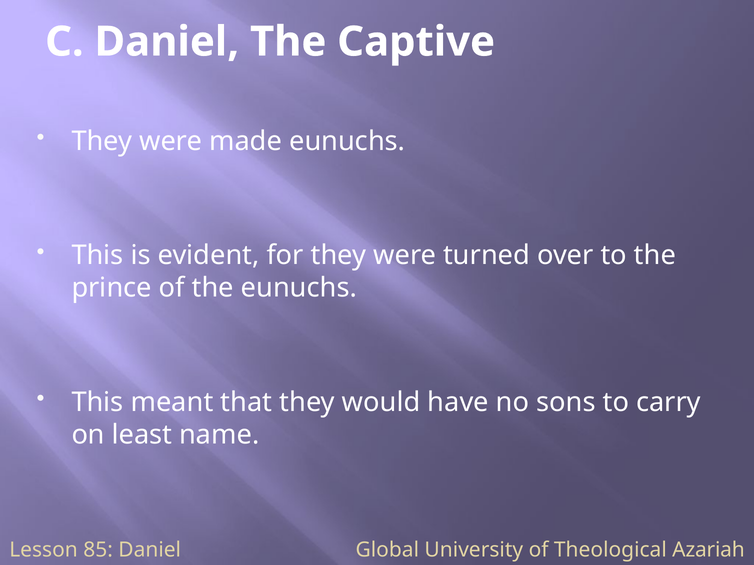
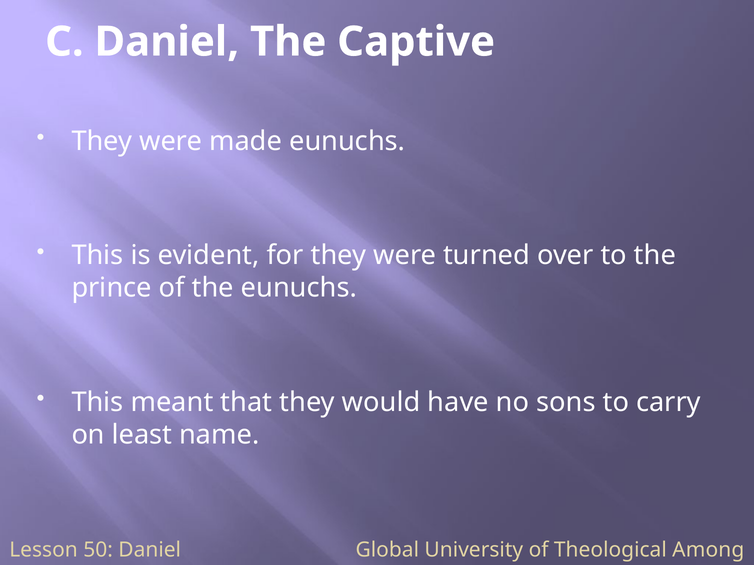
85: 85 -> 50 (98, 550)
Azariah: Azariah -> Among (708, 550)
